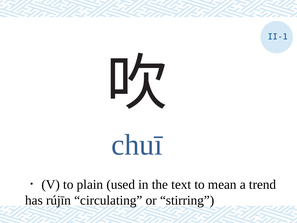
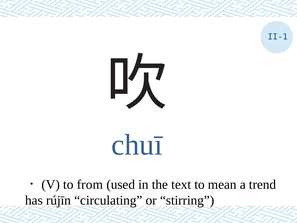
plain: plain -> from (90, 184)
